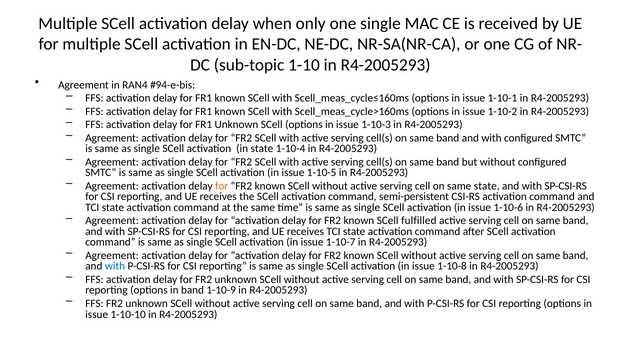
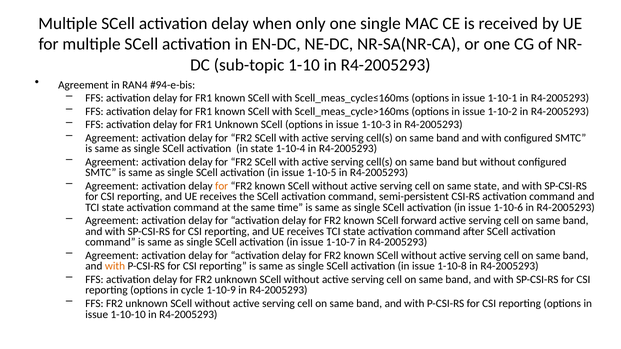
fulfilled: fulfilled -> forward (419, 221)
with colour: blue -> orange (115, 267)
in band: band -> cycle (192, 291)
